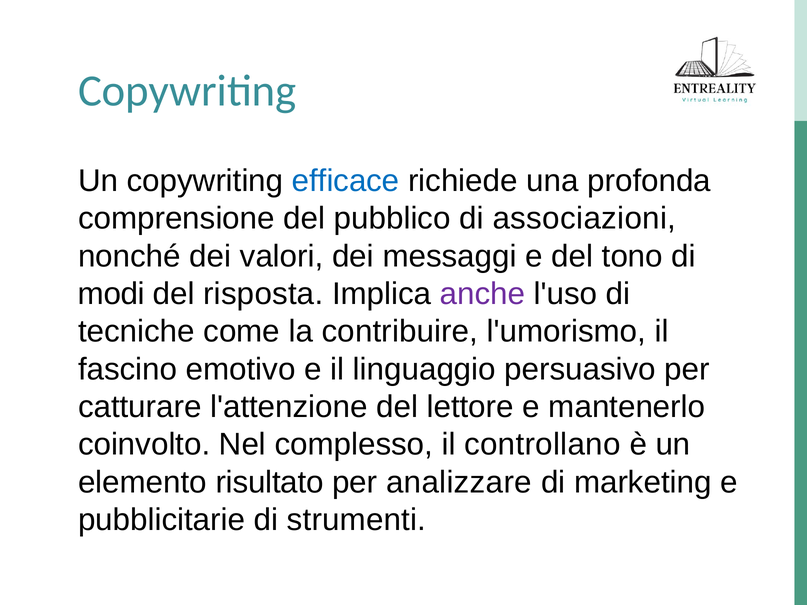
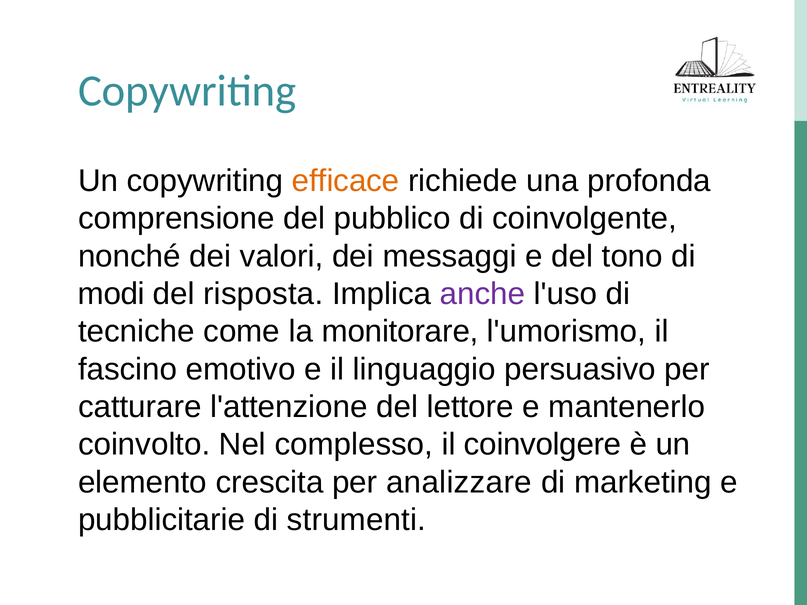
efficace colour: blue -> orange (346, 181)
associazioni: associazioni -> coinvolgente (585, 219)
contribuire: contribuire -> monitorare (400, 332)
controllano: controllano -> coinvolgere (543, 445)
risultato: risultato -> crescita (270, 482)
